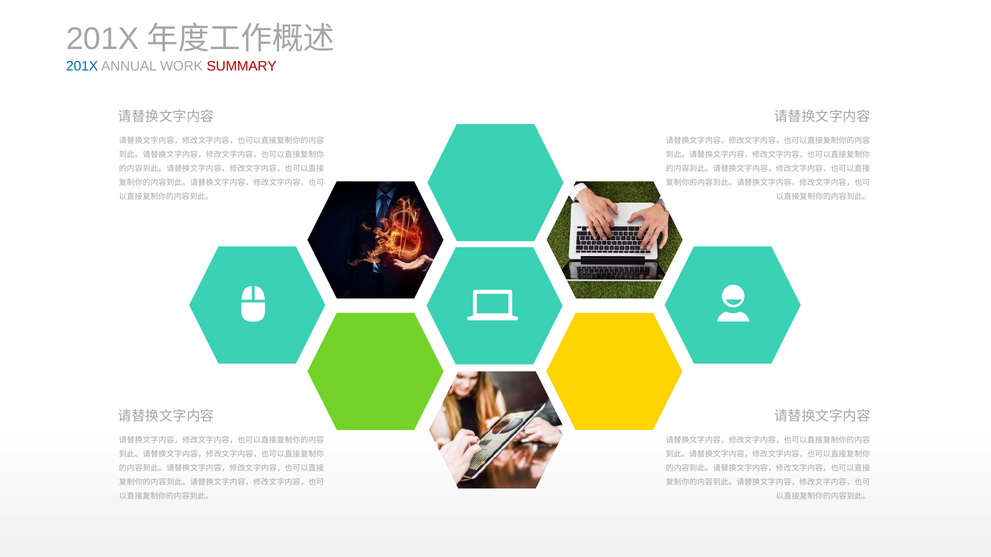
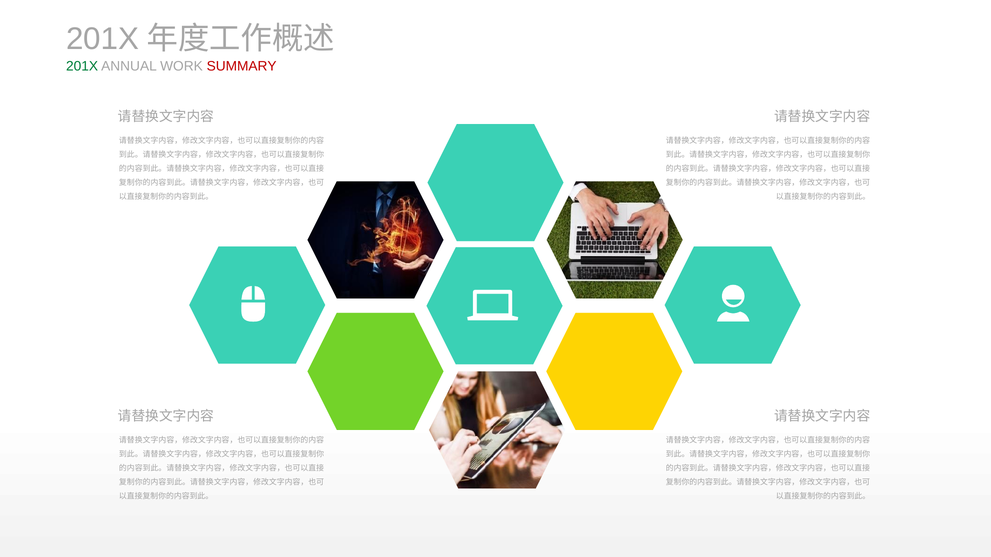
201X colour: blue -> green (82, 67)
